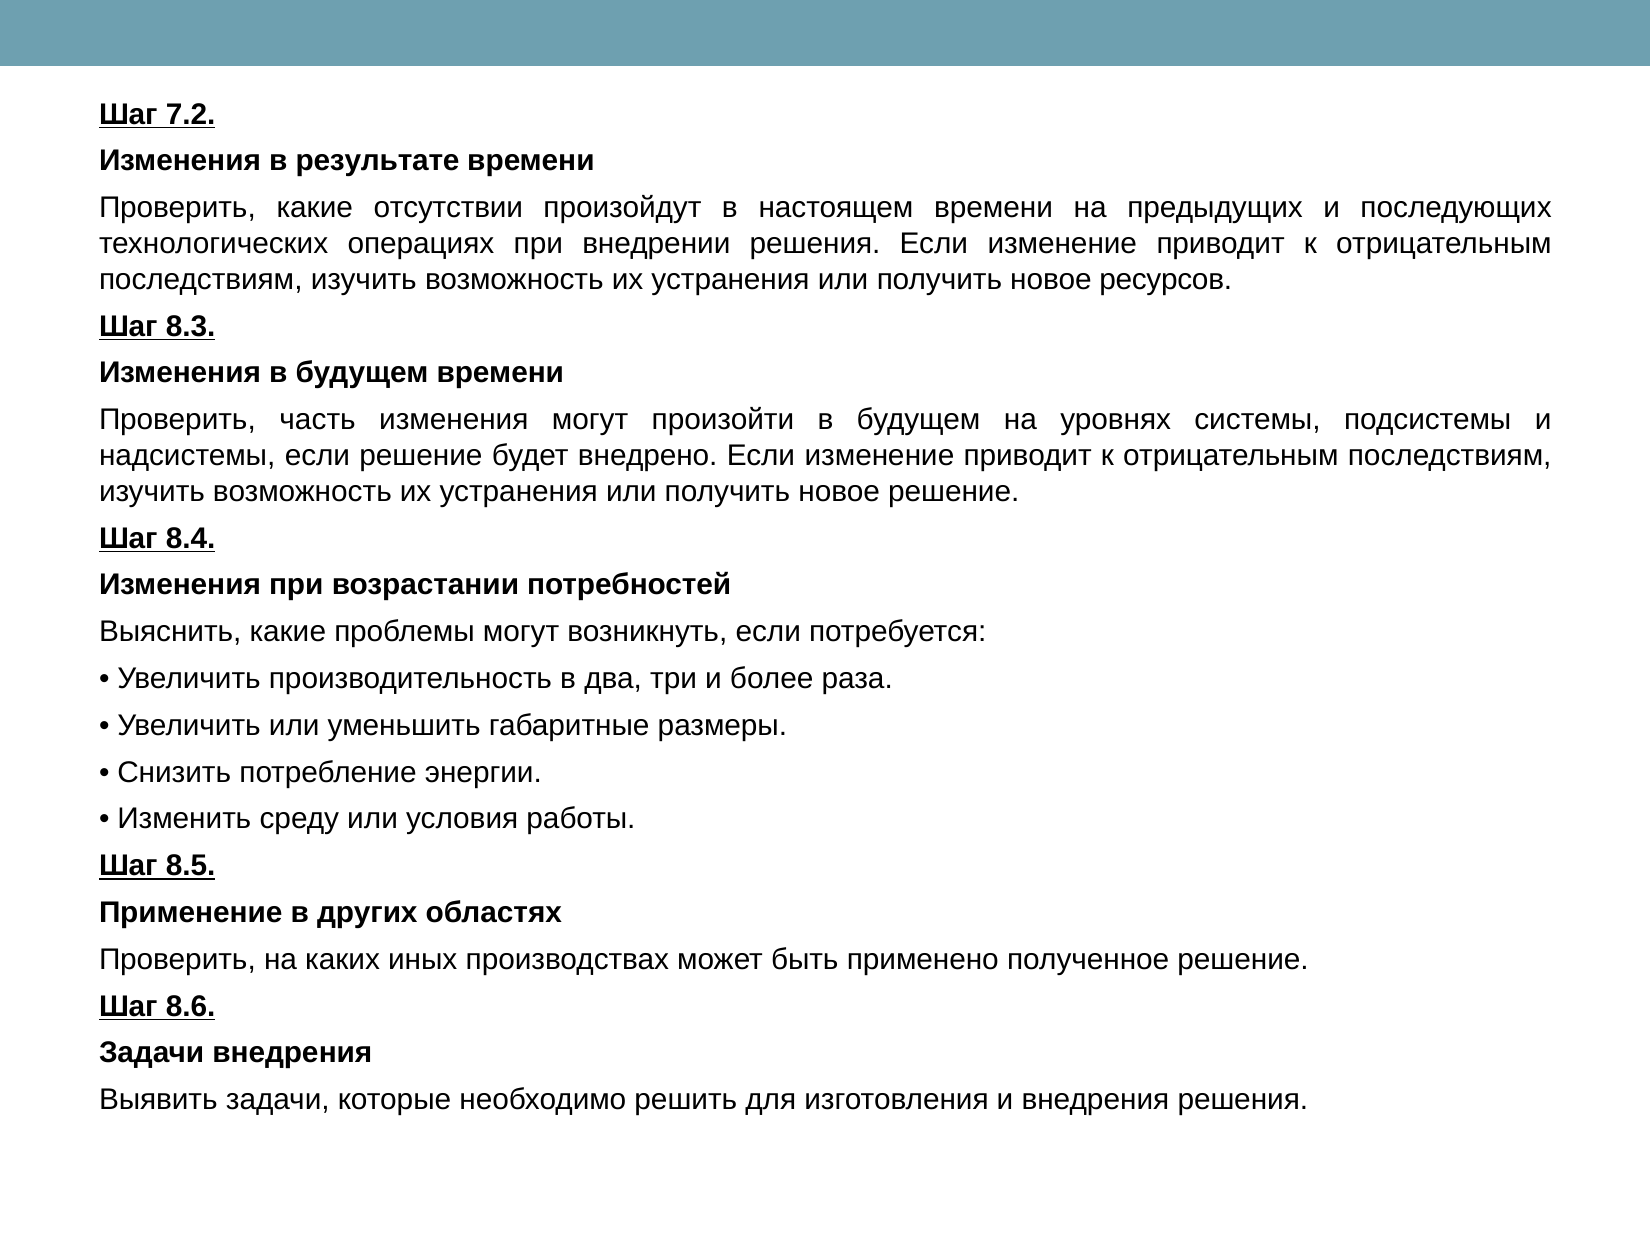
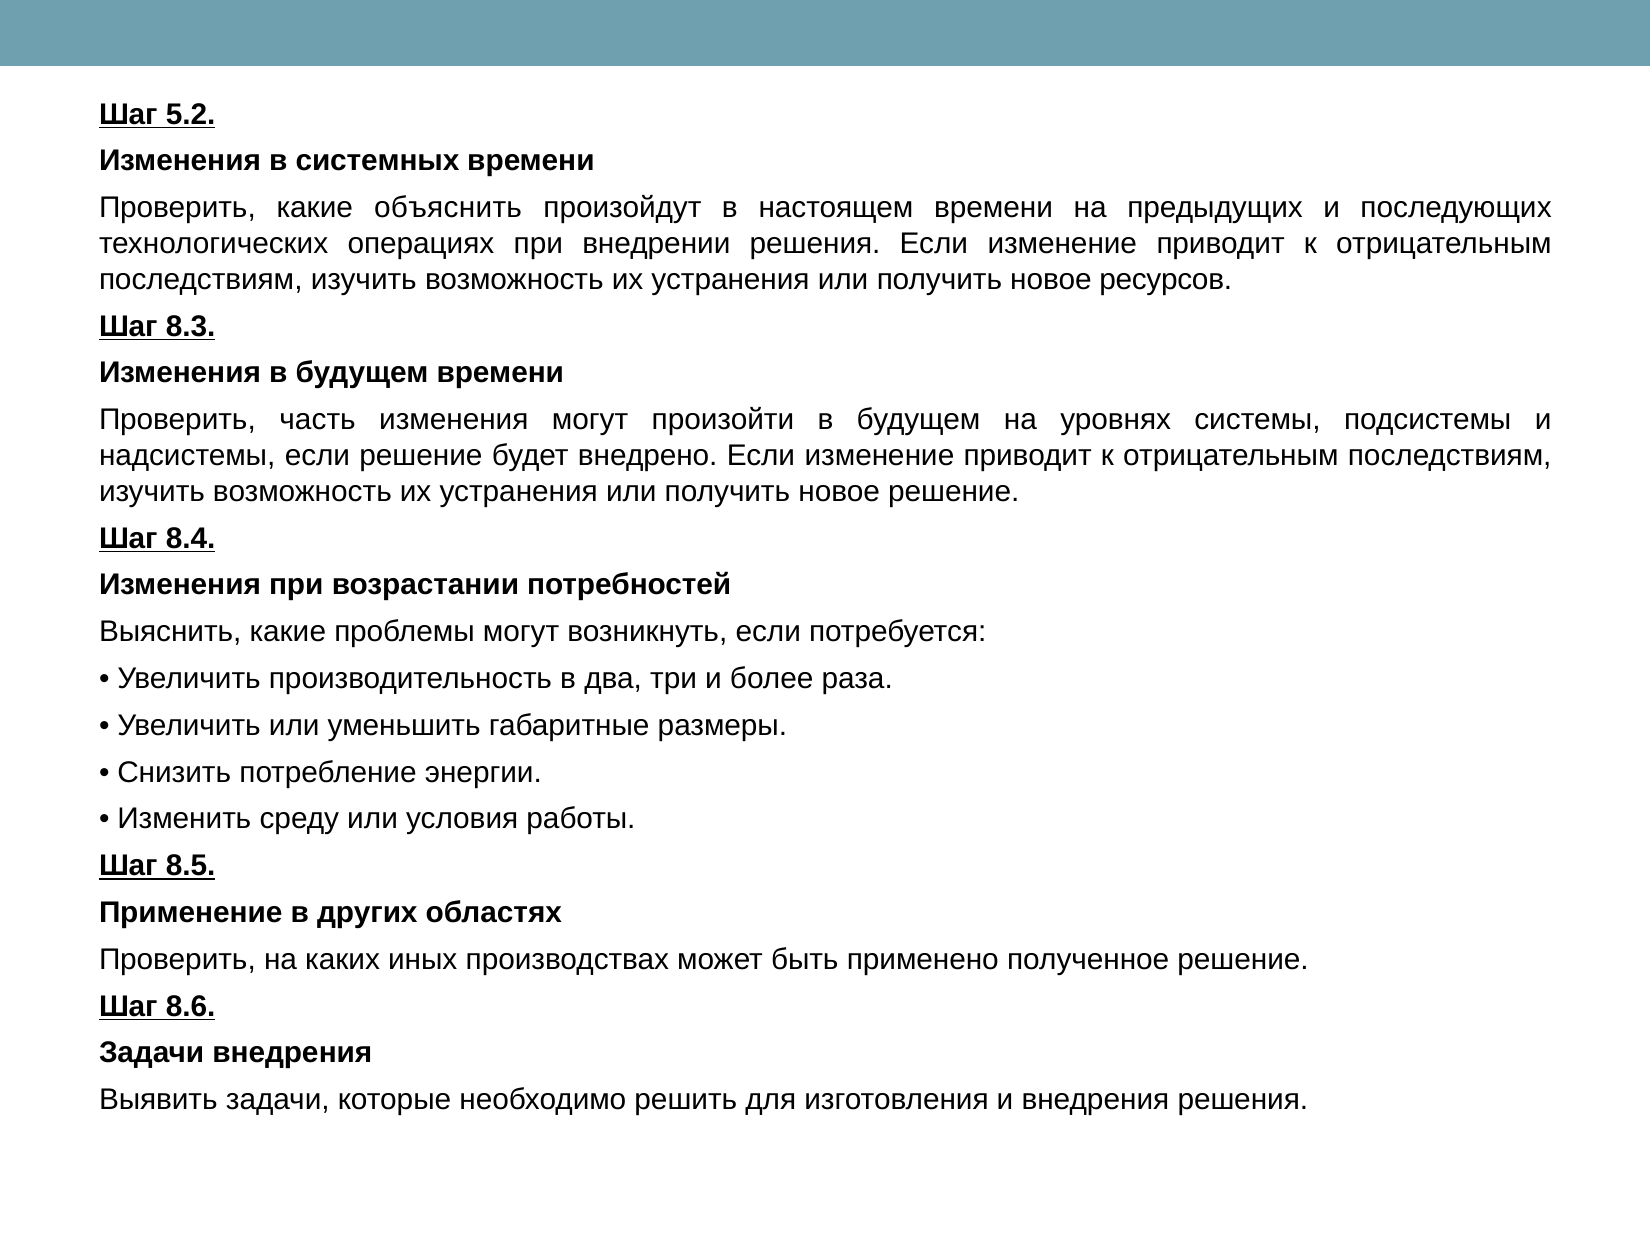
7.2: 7.2 -> 5.2 (191, 114)
результате: результате -> системных (377, 161)
отсутствии: отсутствии -> объяснить (448, 208)
